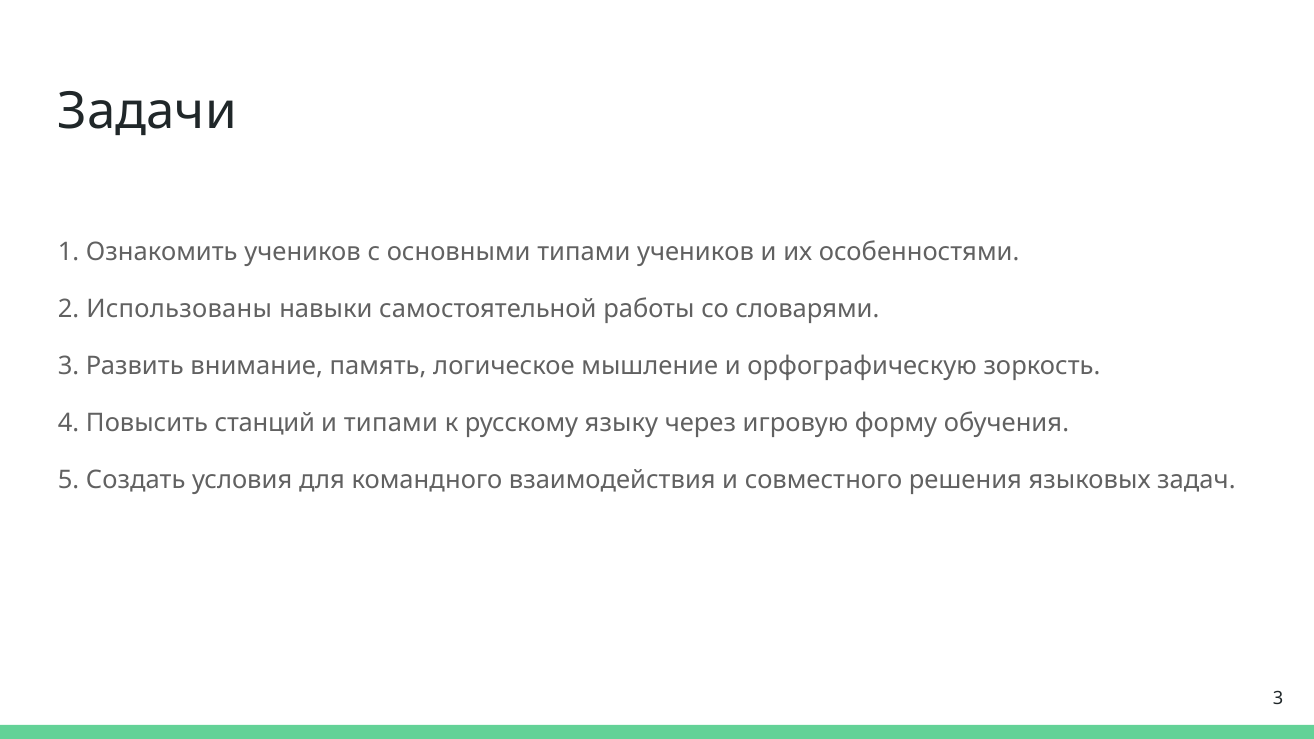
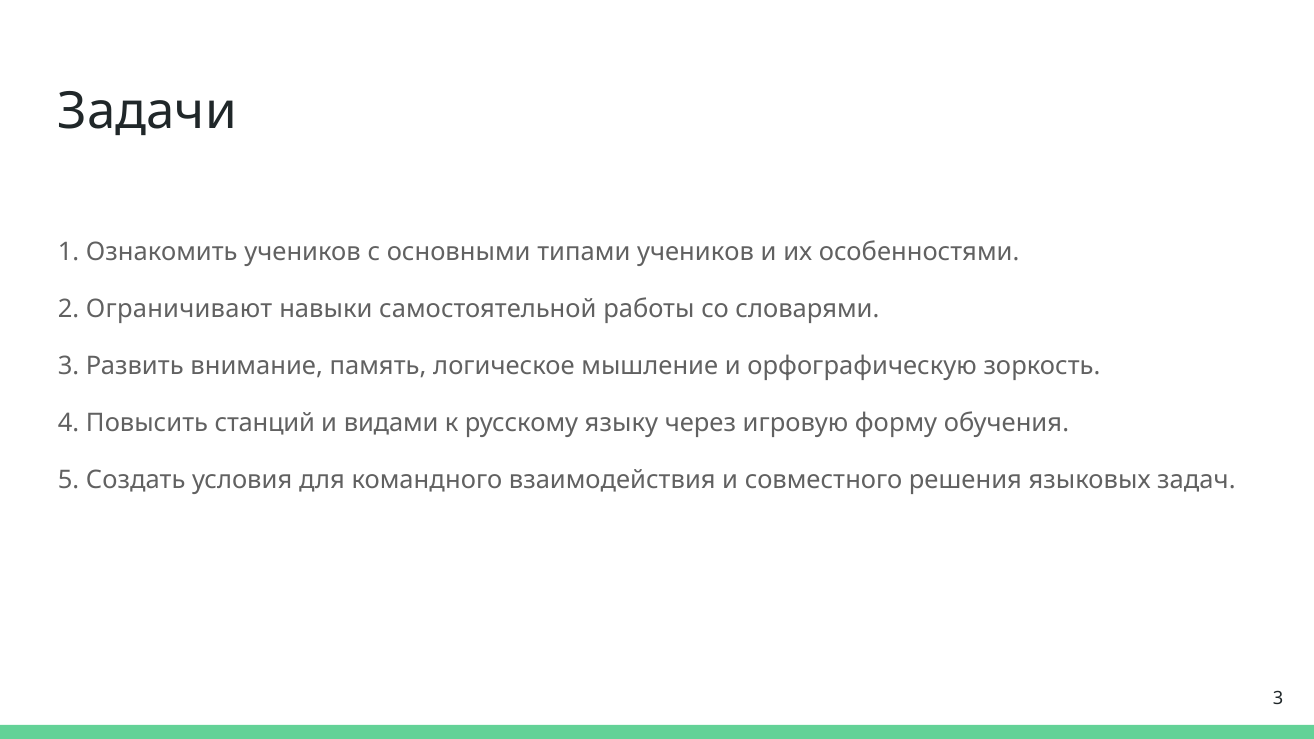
Использованы: Использованы -> Ограничивают (179, 309)
и типами: типами -> видами (391, 423)
